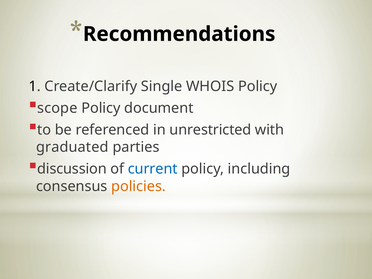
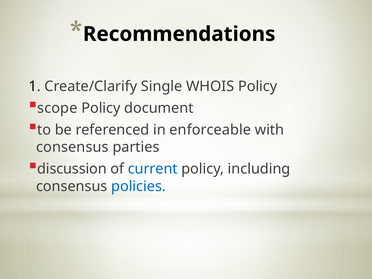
unrestricted: unrestricted -> enforceable (210, 130)
graduated: graduated -> consensus (72, 147)
policies colour: orange -> blue (138, 186)
